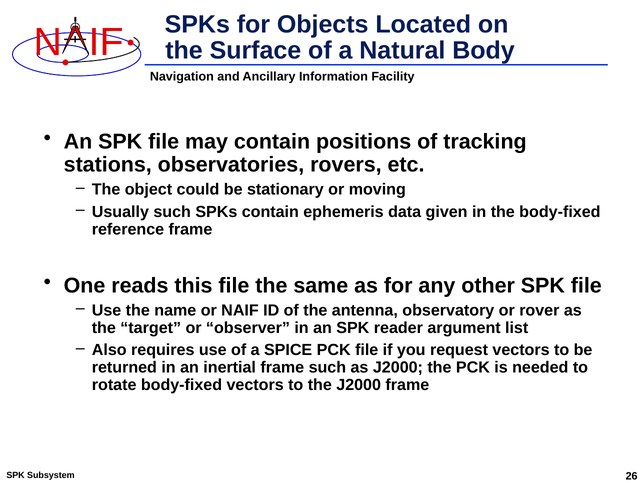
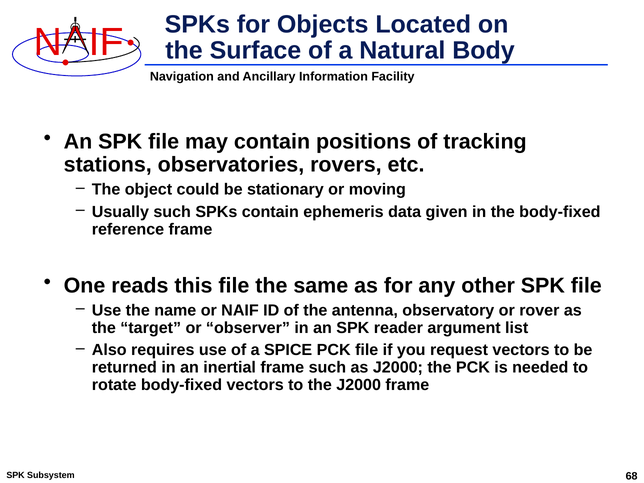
26: 26 -> 68 (632, 477)
